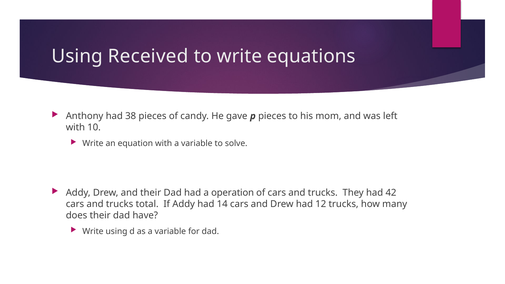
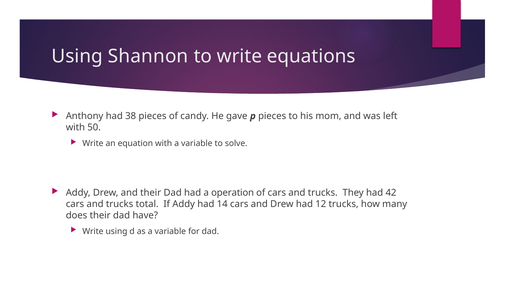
Received: Received -> Shannon (148, 56)
10: 10 -> 50 (94, 127)
